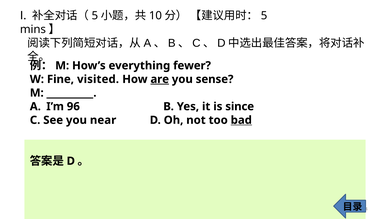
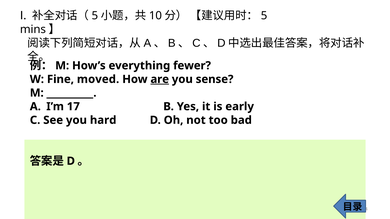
visited: visited -> moved (98, 79)
96: 96 -> 17 (73, 107)
since: since -> early (240, 107)
near: near -> hard (103, 120)
bad underline: present -> none (241, 120)
